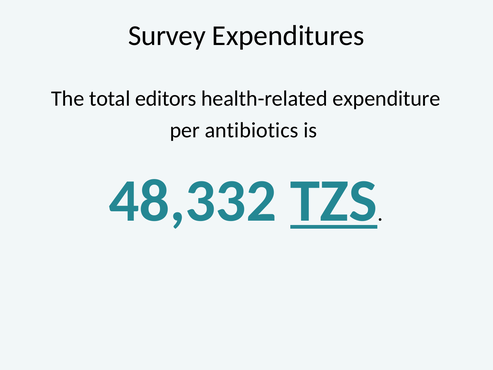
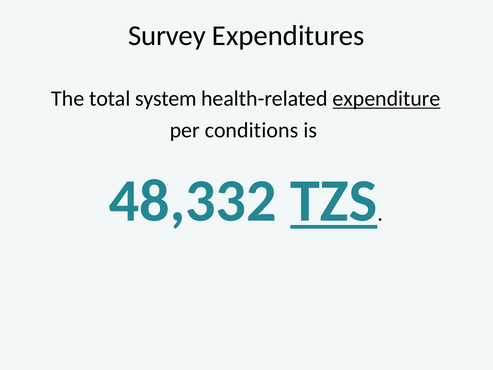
editors: editors -> system (166, 99)
expenditure underline: none -> present (386, 99)
antibiotics: antibiotics -> conditions (251, 130)
